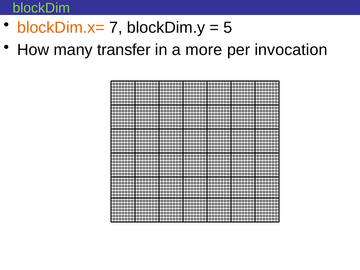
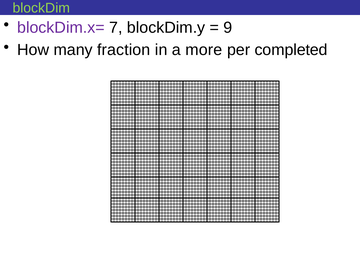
blockDim.x= colour: orange -> purple (61, 28)
5: 5 -> 9 (228, 28)
transfer: transfer -> fraction (124, 50)
invocation: invocation -> completed (291, 50)
